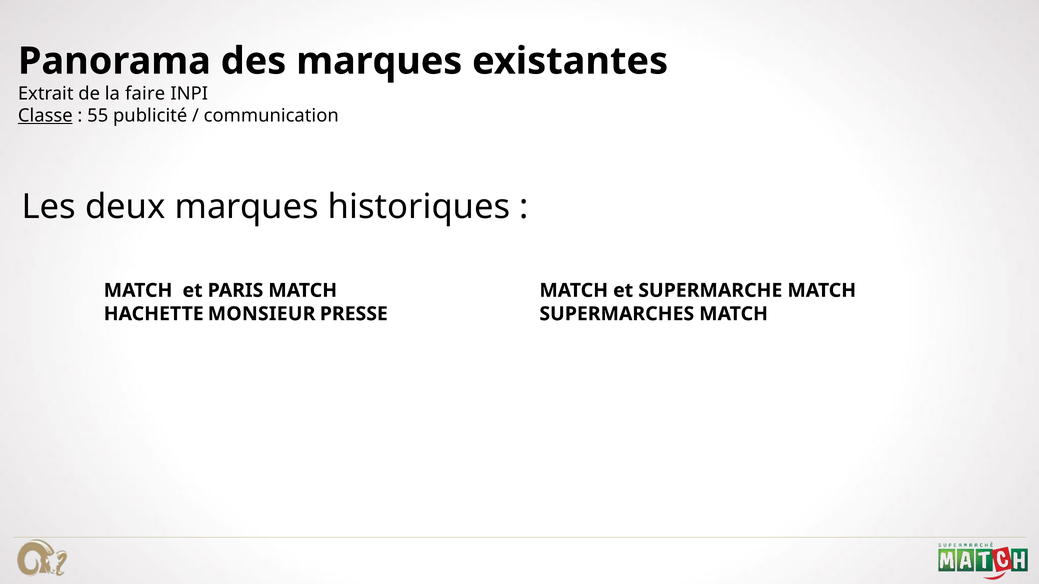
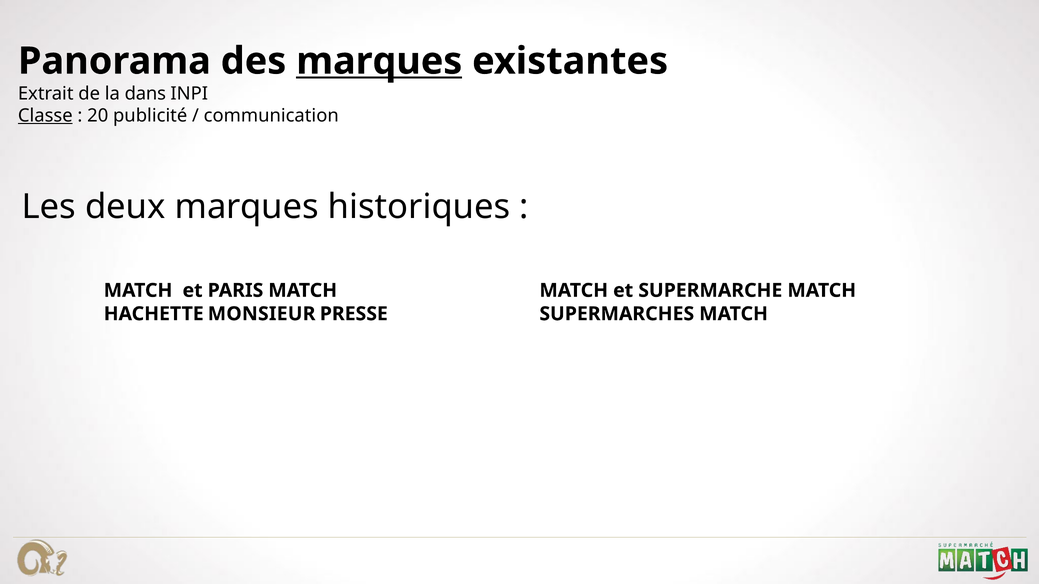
marques underline: none -> present (379, 61)
faire: faire -> dans (145, 94)
55: 55 -> 20 (98, 116)
